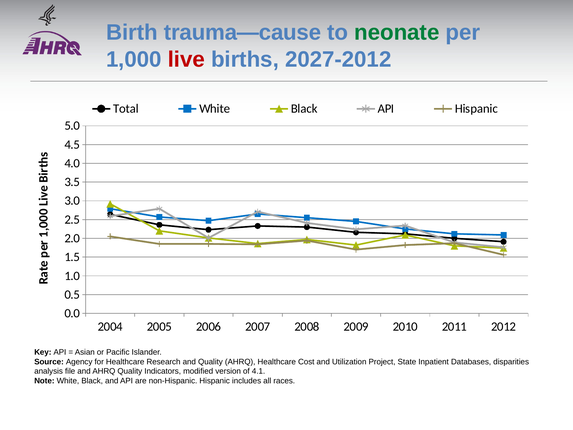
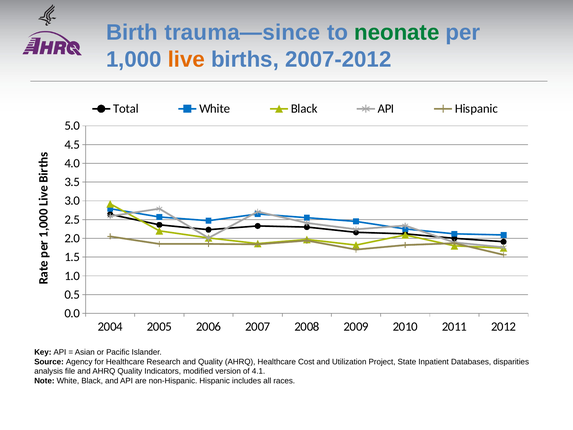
trauma—cause: trauma—cause -> trauma—since (242, 33)
live colour: red -> orange (186, 59)
2027-2012: 2027-2012 -> 2007-2012 (338, 59)
